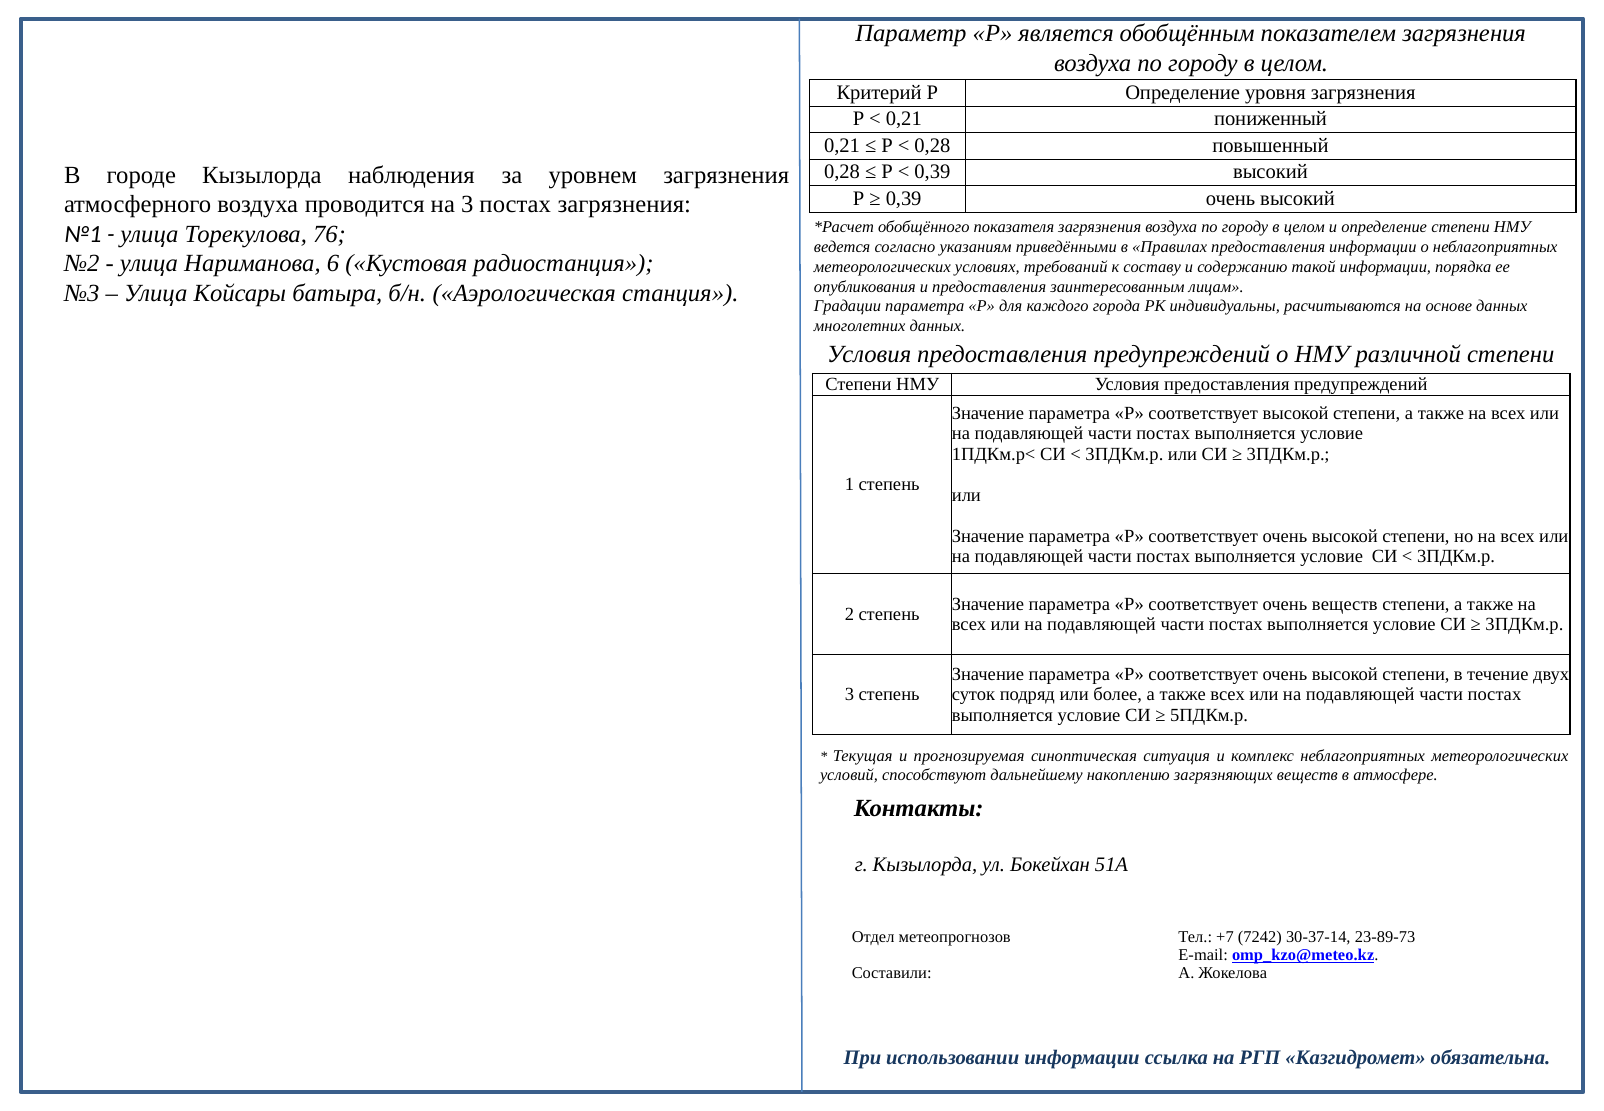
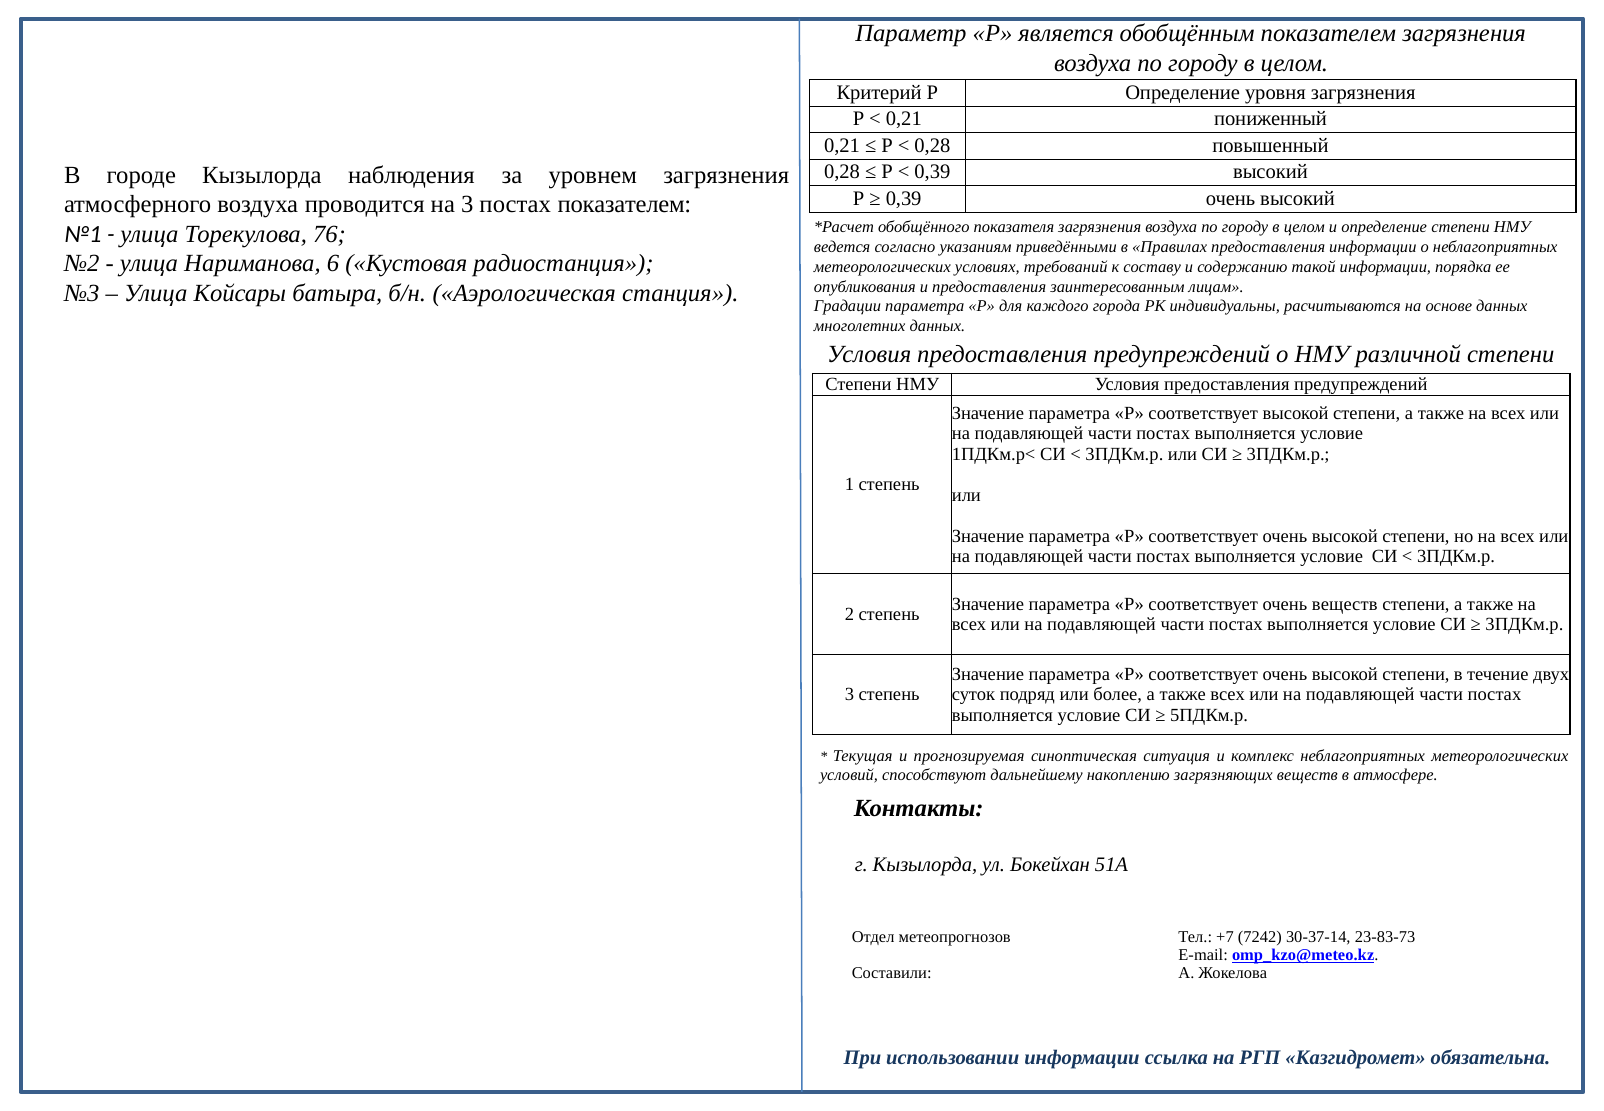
постах загрязнения: загрязнения -> показателем (624, 204)
23-89-73: 23-89-73 -> 23-83-73 (1385, 936)
